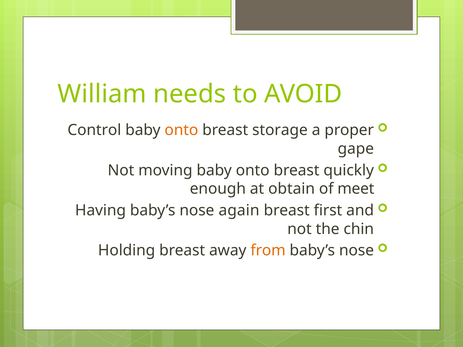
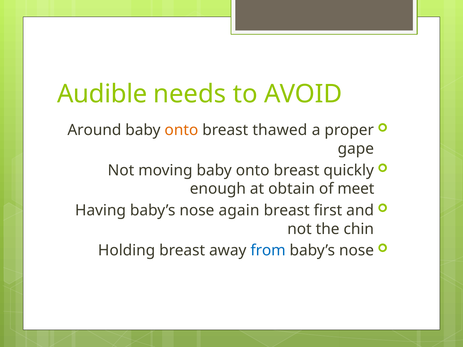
William: William -> Audible (102, 94)
Control: Control -> Around (94, 130)
storage: storage -> thawed (280, 130)
from colour: orange -> blue (268, 251)
